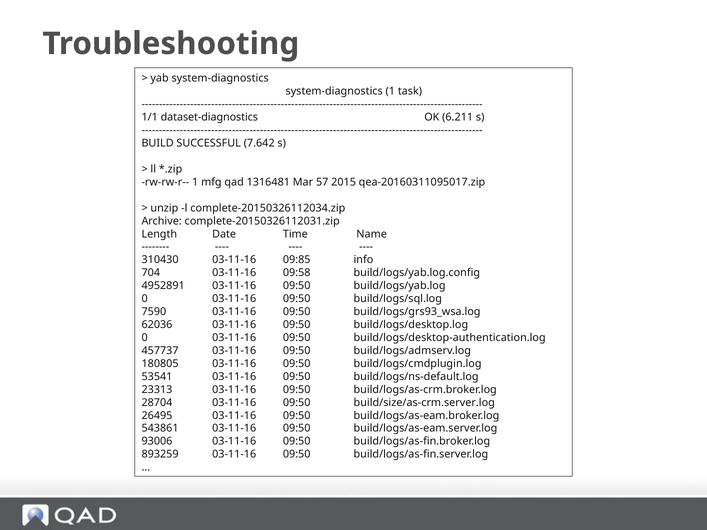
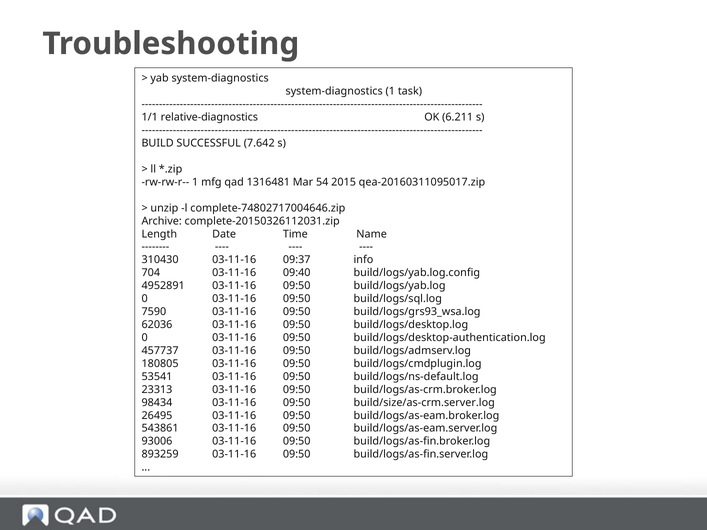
dataset-diagnostics: dataset-diagnostics -> relative-diagnostics (209, 117)
57: 57 -> 54 (322, 182)
complete-20150326112034.zip: complete-20150326112034.zip -> complete-74802717004646.zip (268, 208)
09:85: 09:85 -> 09:37 (297, 260)
09:58: 09:58 -> 09:40 (297, 273)
28704: 28704 -> 98434 (157, 403)
